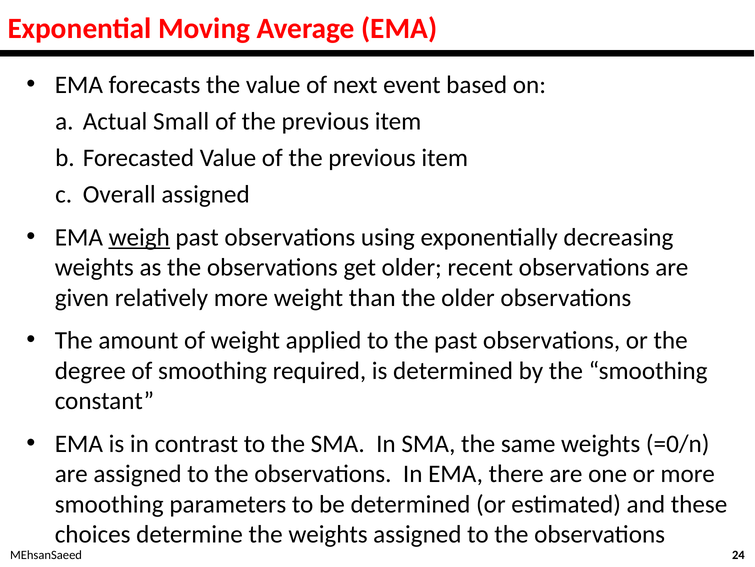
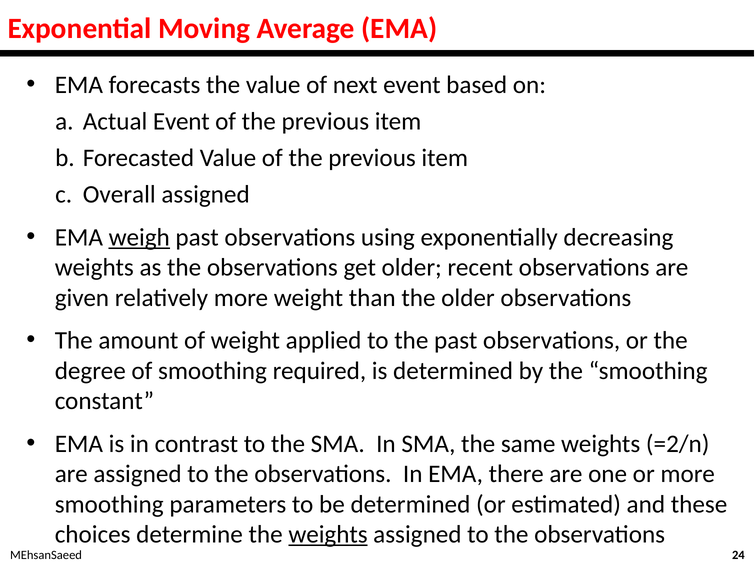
Actual Small: Small -> Event (181, 121)
=0/n: =0/n -> =2/n (678, 443)
weights underline: none -> present (328, 534)
